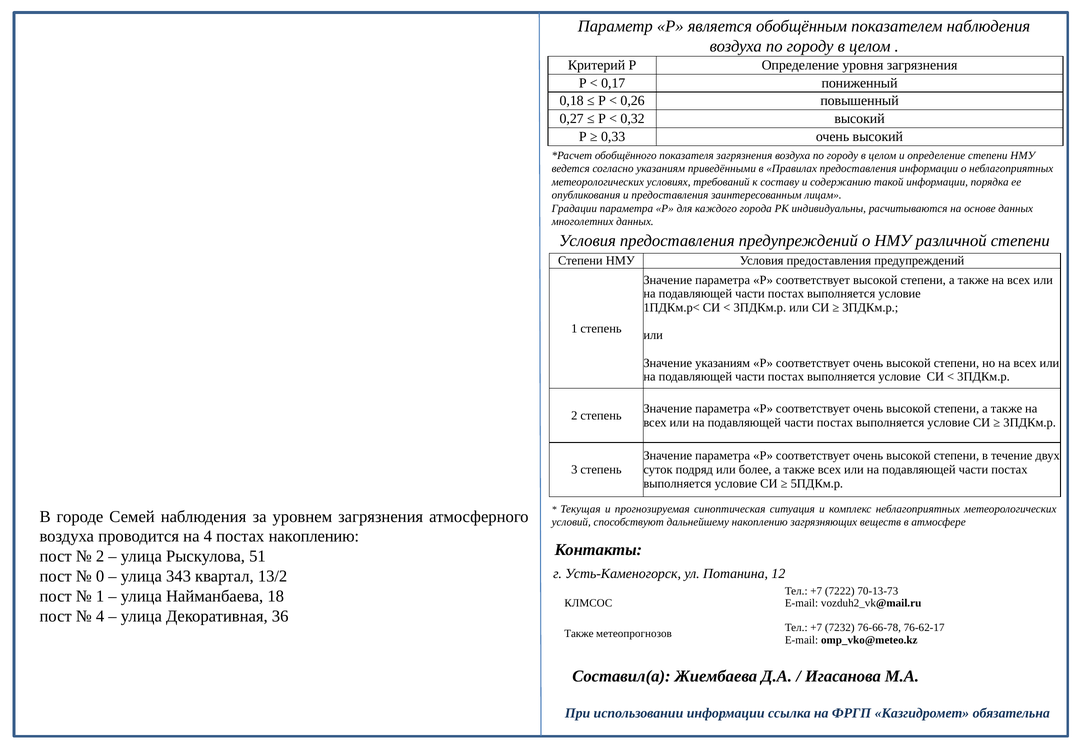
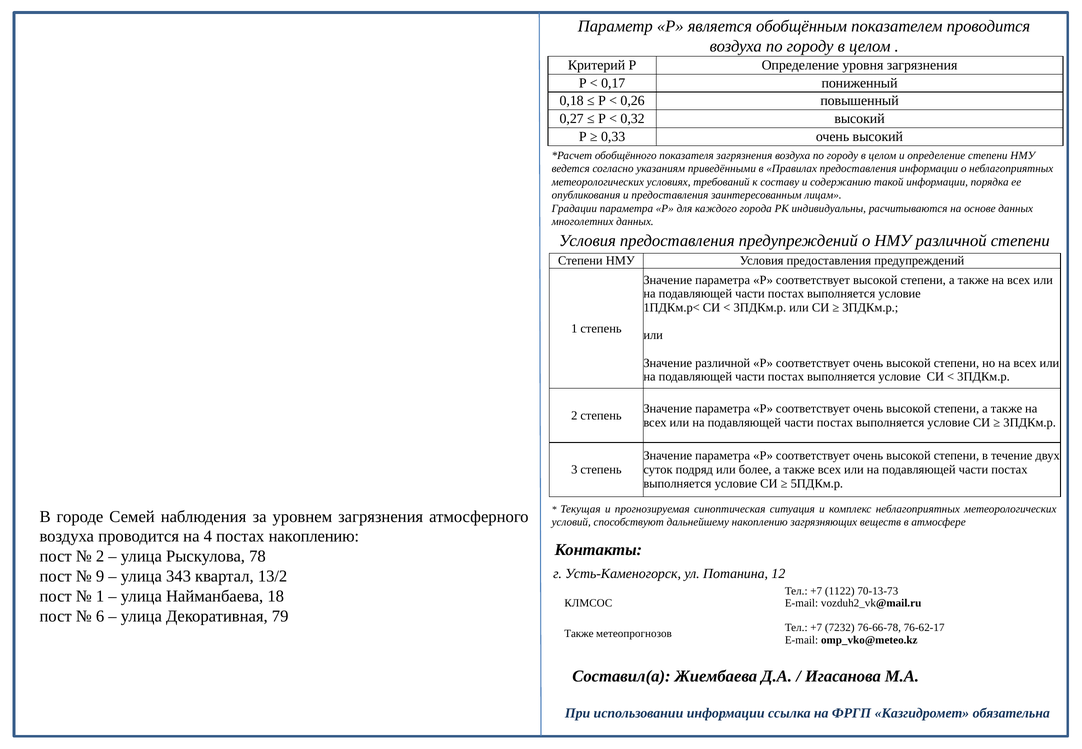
показателем наблюдения: наблюдения -> проводится (988, 26)
Значение указаниям: указаниям -> различной (723, 363)
51: 51 -> 78 (257, 557)
0: 0 -> 9 (100, 577)
7222: 7222 -> 1122 (840, 591)
4: 4 -> 6 (100, 616)
36: 36 -> 79 (280, 616)
